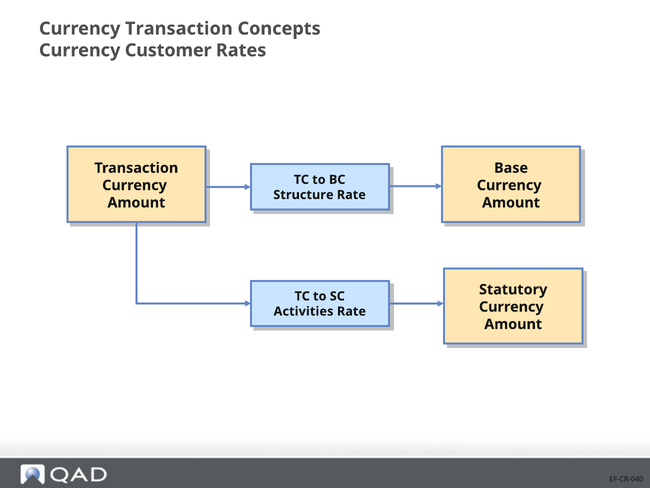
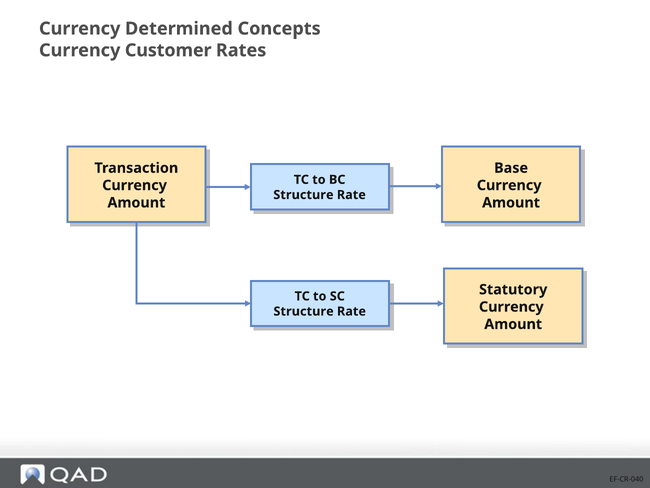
Currency Transaction: Transaction -> Determined (179, 29)
Activities: Activities -> Structure (304, 311)
